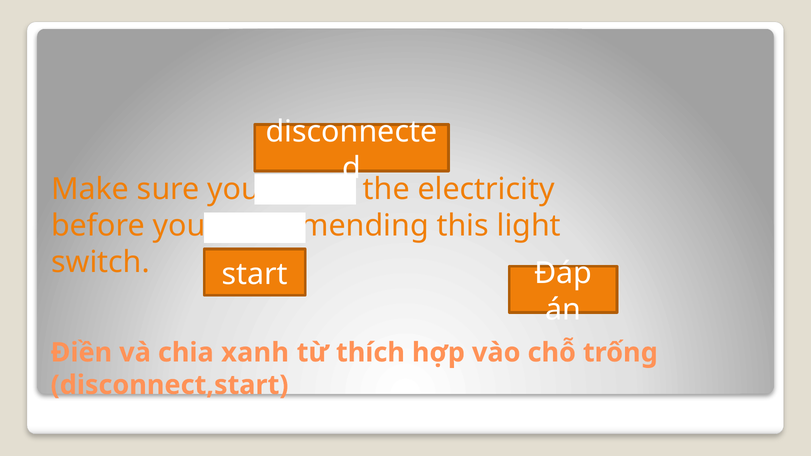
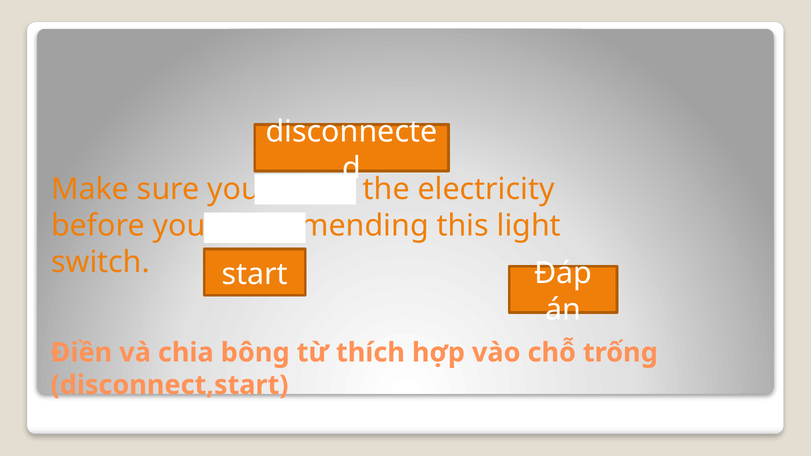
xanh: xanh -> bông (255, 353)
